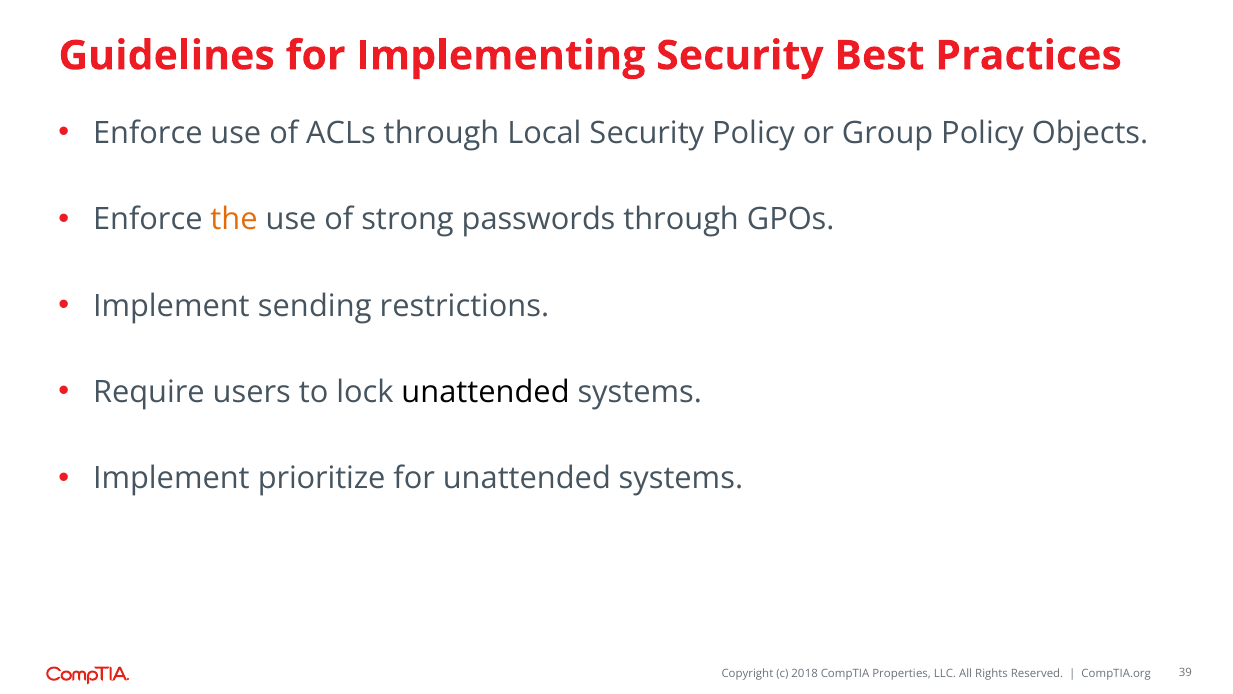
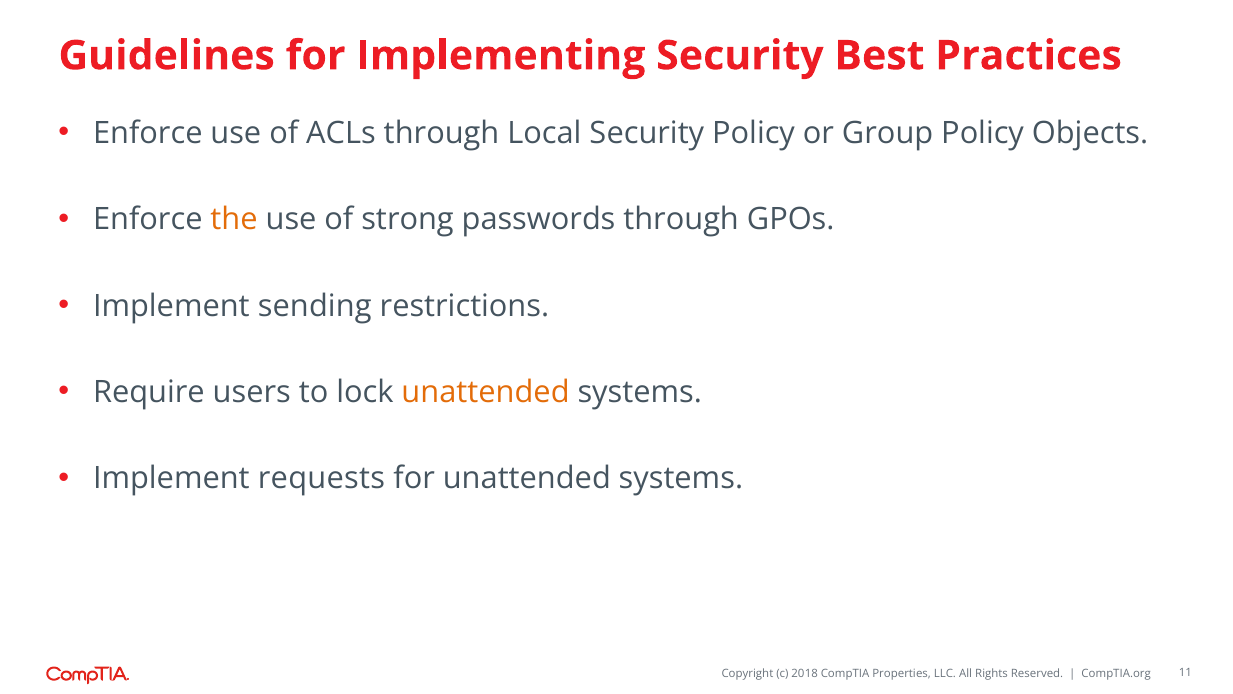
unattended colour: black -> orange (486, 392)
prioritize: prioritize -> requests (321, 478)
39: 39 -> 11 (1185, 672)
